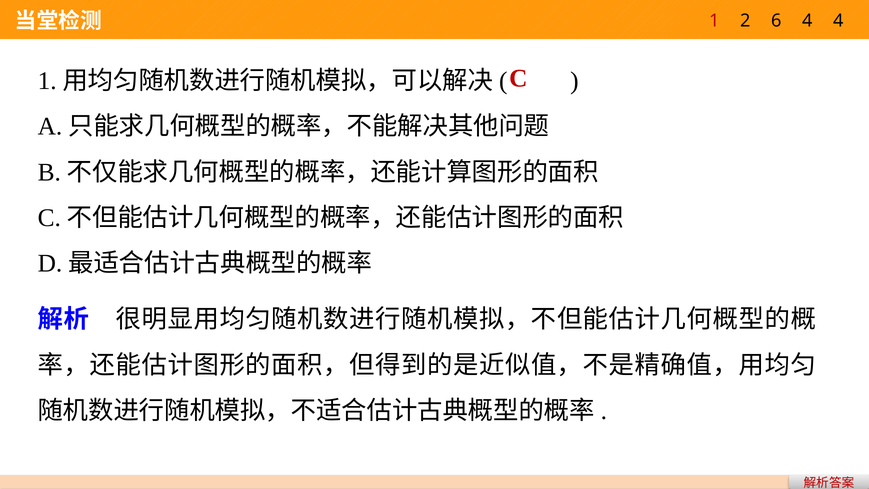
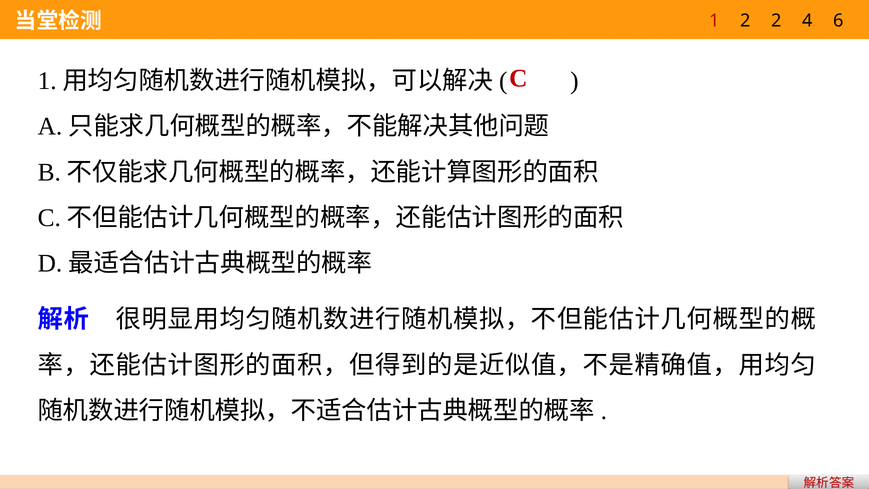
2 6: 6 -> 2 (776, 21)
4 4: 4 -> 6 (838, 21)
